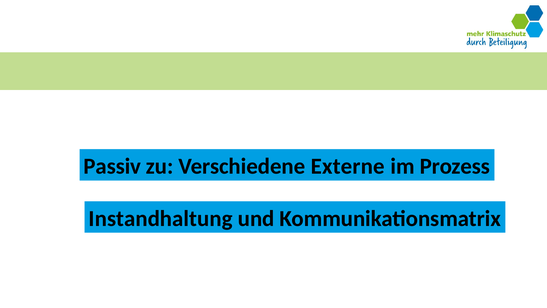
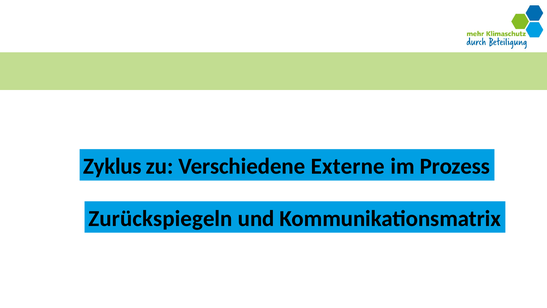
Passiv: Passiv -> Zyklus (112, 166)
Instandhaltung: Instandhaltung -> Zurückspiegeln (161, 218)
